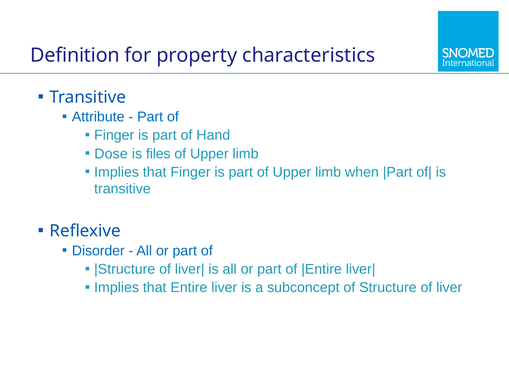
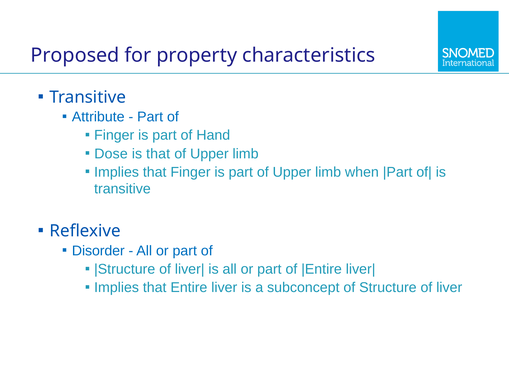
Definition: Definition -> Proposed (75, 55)
is files: files -> that (158, 154)
